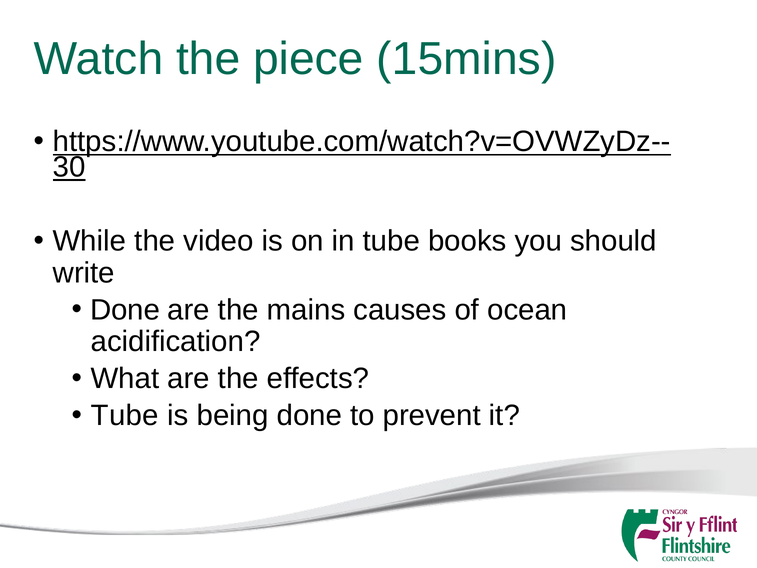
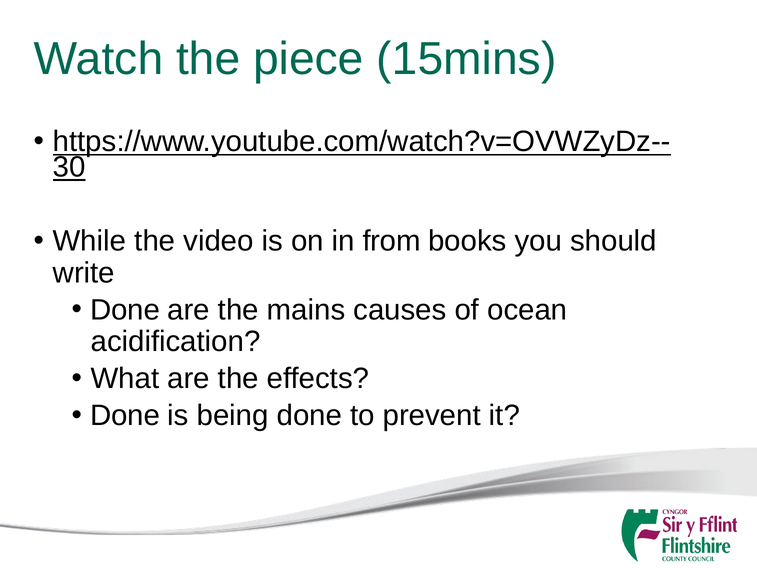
in tube: tube -> from (392, 241)
Tube: Tube -> Done (125, 415)
